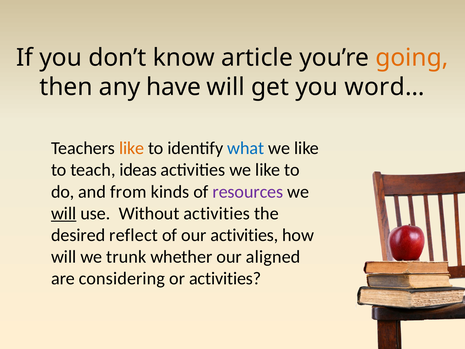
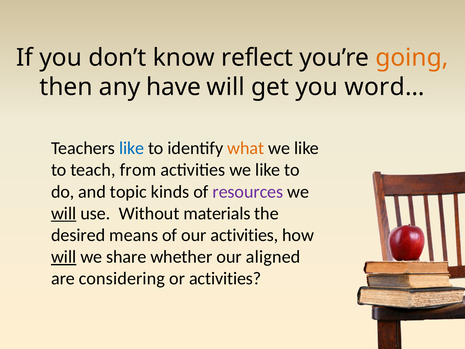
article: article -> reflect (257, 58)
like colour: orange -> blue (132, 148)
what colour: blue -> orange (246, 148)
ideas: ideas -> from (138, 170)
from: from -> topic (128, 192)
Without activities: activities -> materials (217, 213)
reflect: reflect -> means (134, 235)
will underline: none -> present (64, 257)
trunk: trunk -> share (126, 257)
